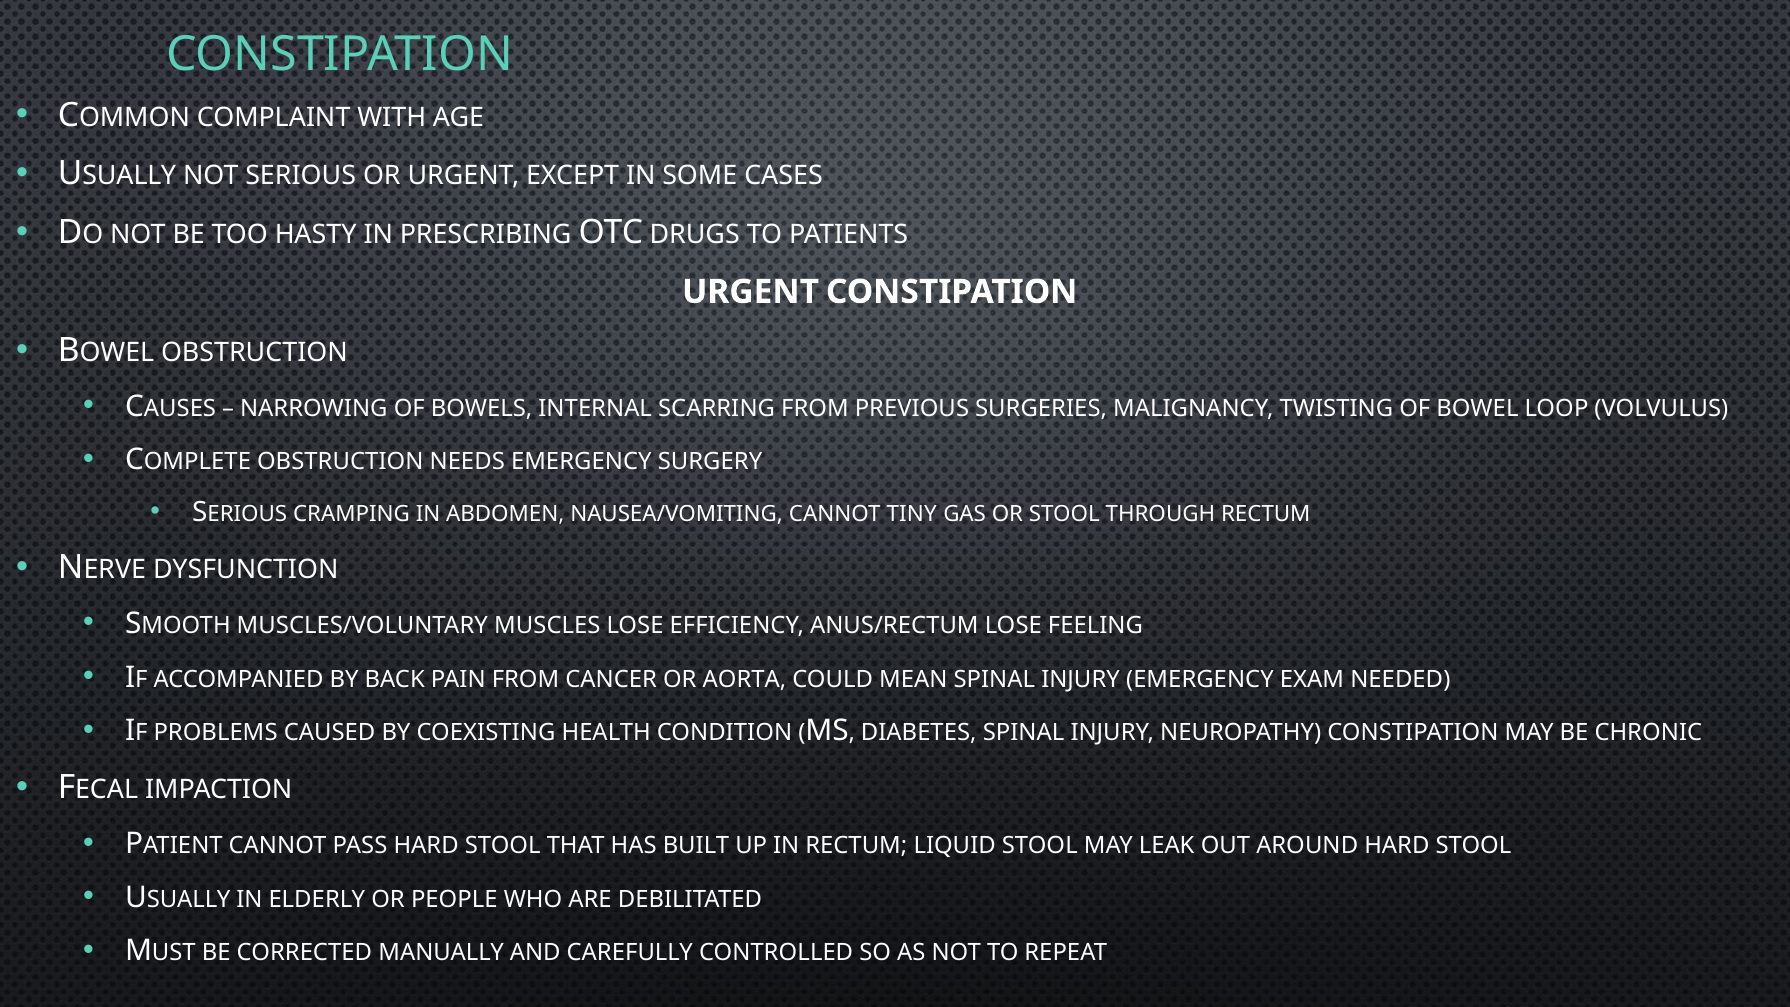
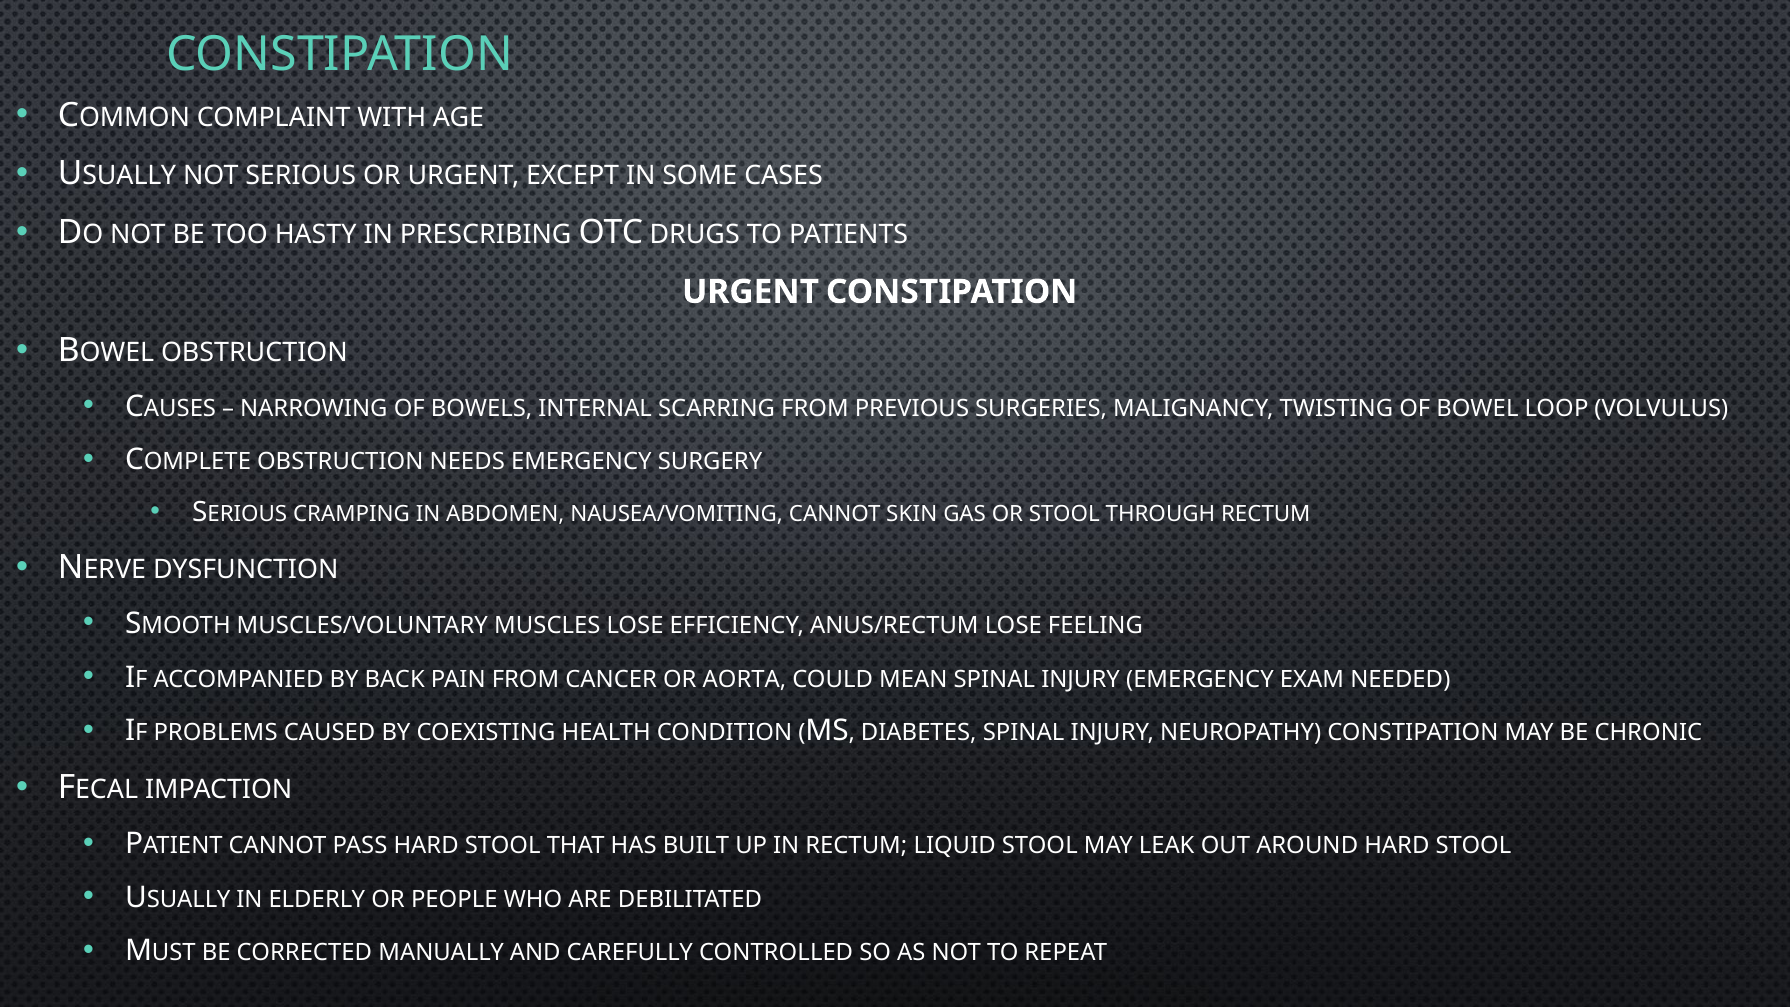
TINY: TINY -> SKIN (912, 514)
